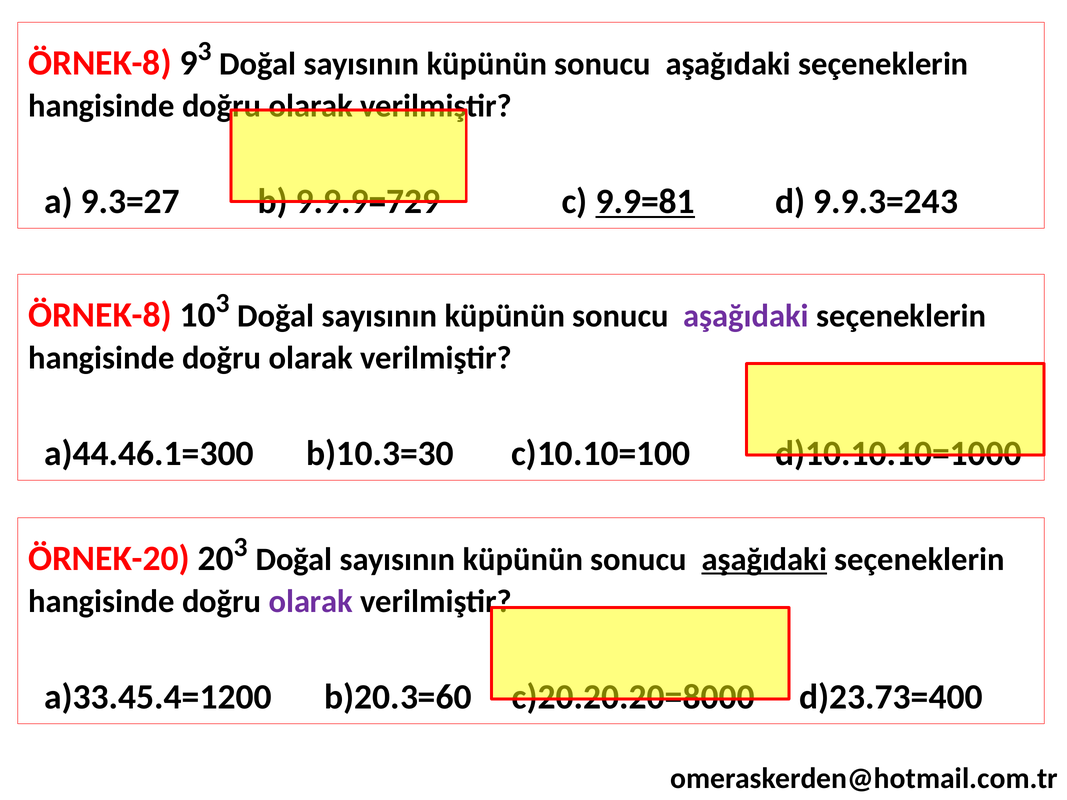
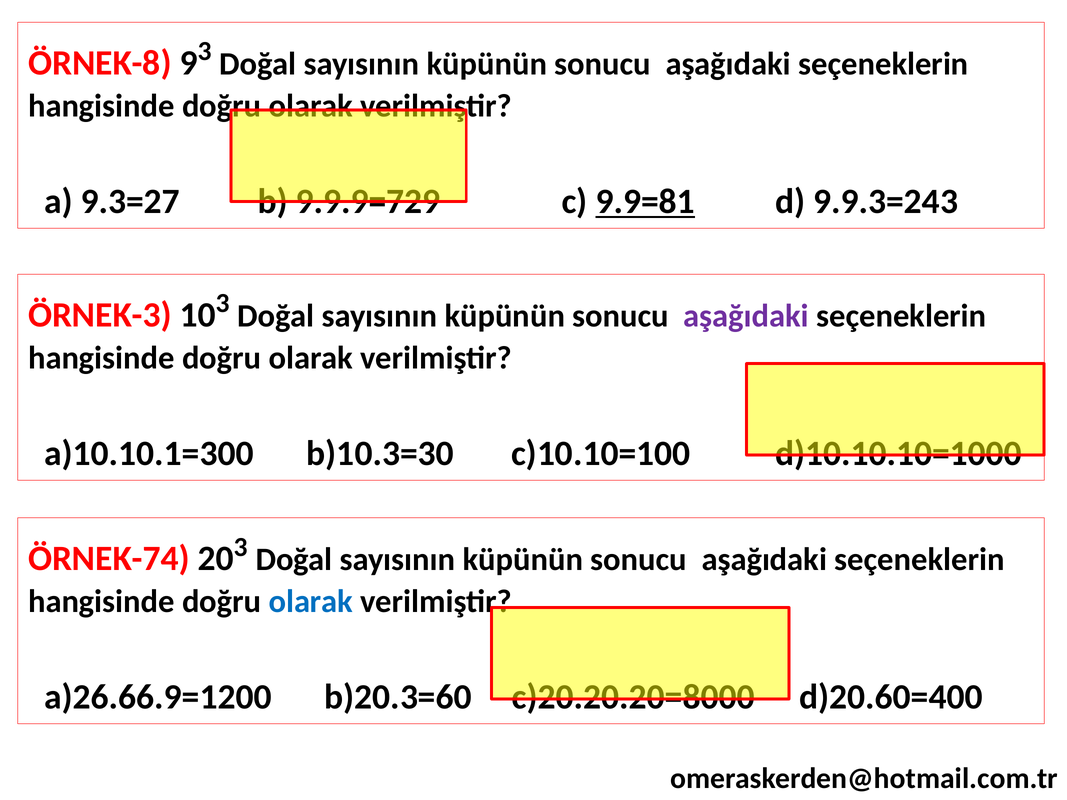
ÖRNEK-8: ÖRNEK-8 -> ÖRNEK-3 (100, 315)
a)44.46.1=300: a)44.46.1=300 -> a)10.10.1=300 (149, 454)
ÖRNEK-20: ÖRNEK-20 -> ÖRNEK-74 (109, 559)
aşağıdaki underline: present -> none (764, 560)
olarak colour: purple -> blue (311, 602)
a)33.45.4=1200: a)33.45.4=1200 -> a)26.66.9=1200 (158, 697)
d)23.73=400: d)23.73=400 -> d)20.60=400 (891, 697)
